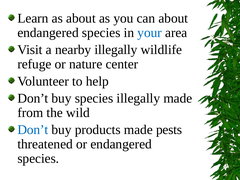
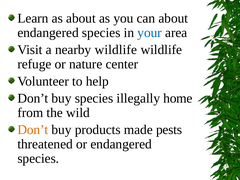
nearby illegally: illegally -> wildlife (116, 50)
illegally made: made -> home (178, 98)
Don’t colour: blue -> orange (33, 130)
